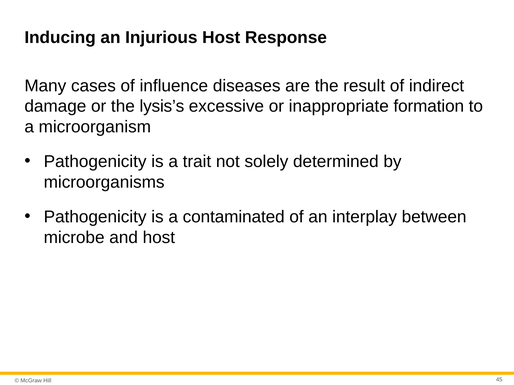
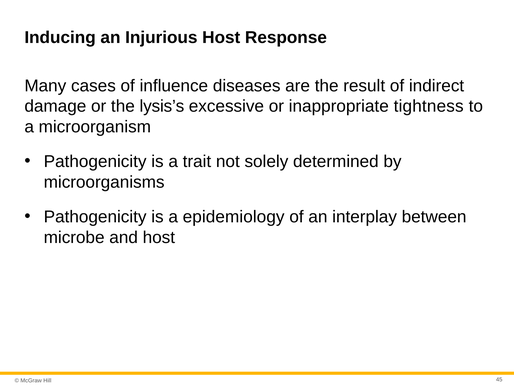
formation: formation -> tightness (429, 106)
contaminated: contaminated -> epidemiology (234, 217)
